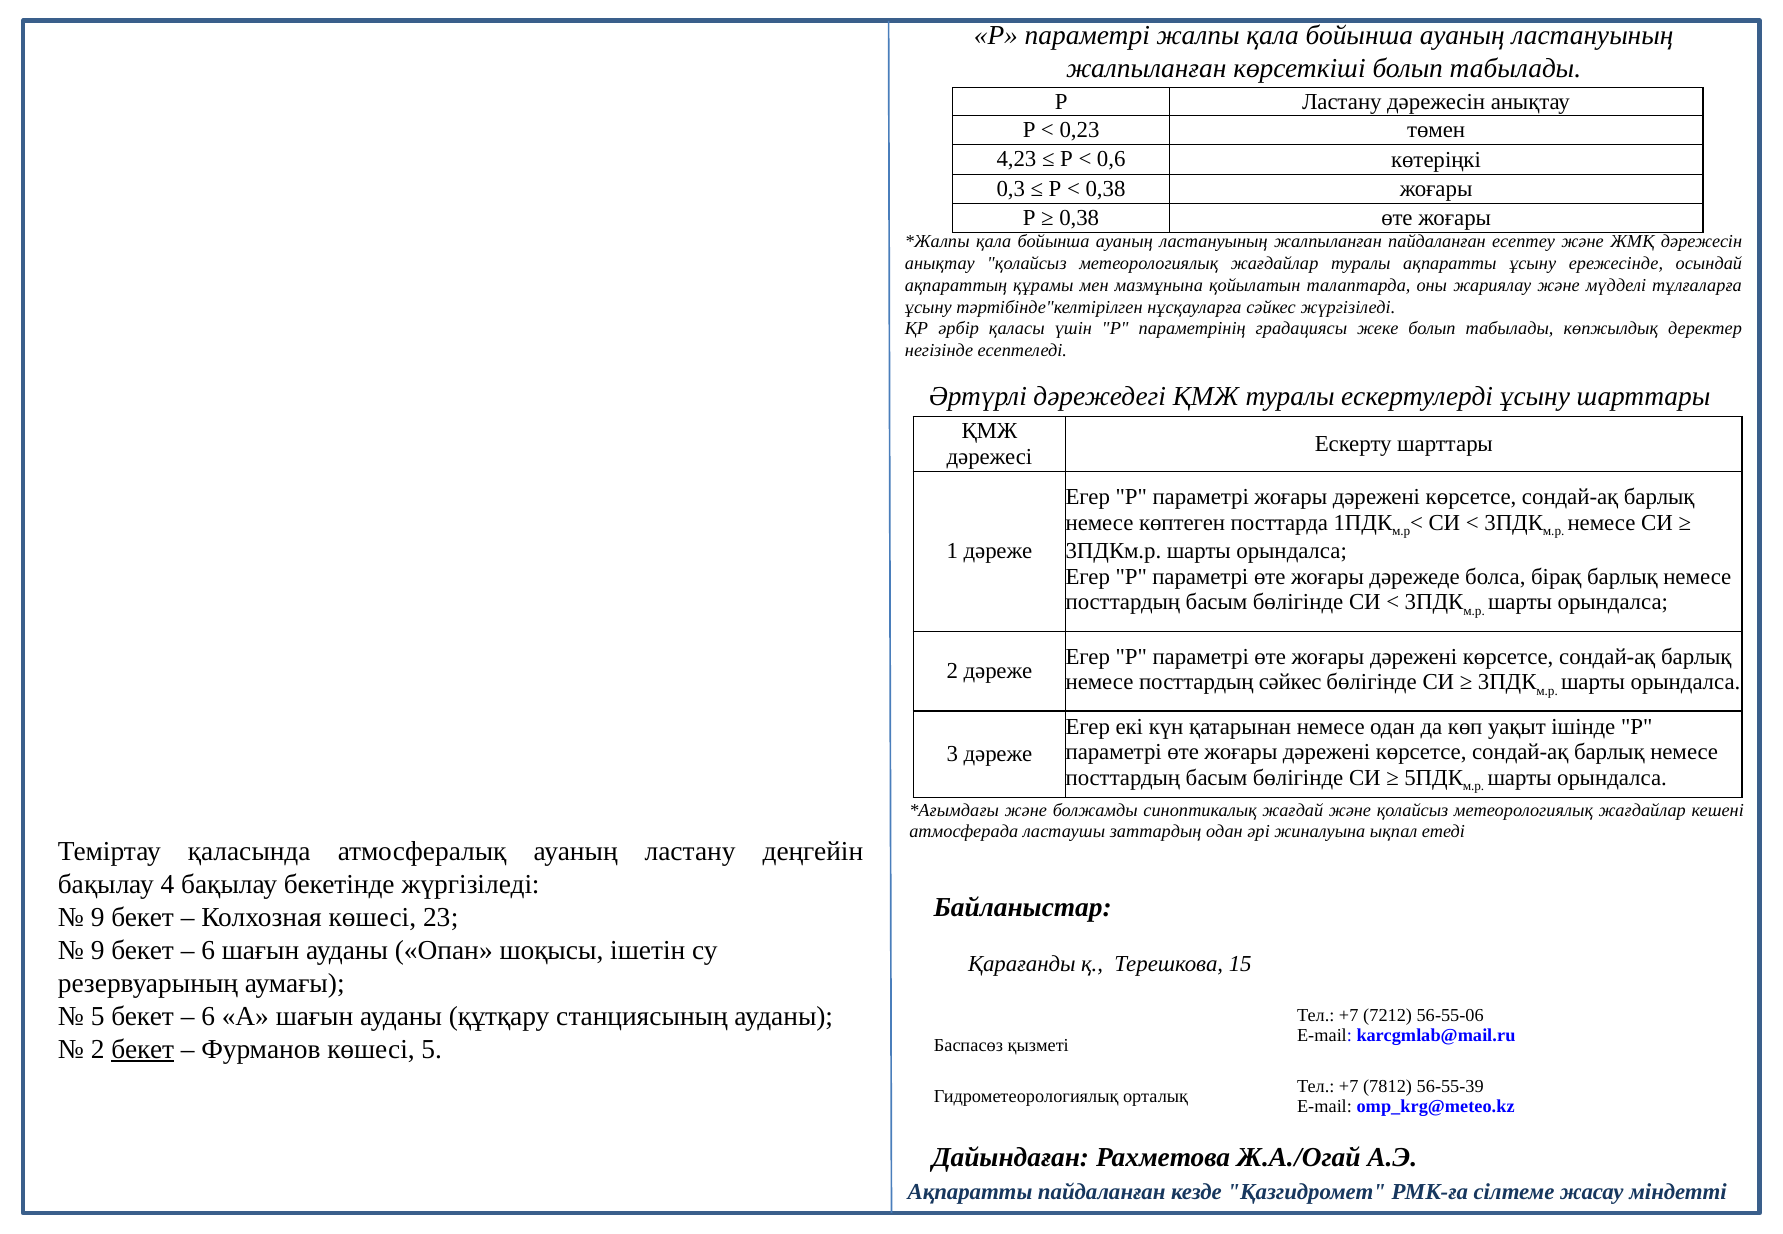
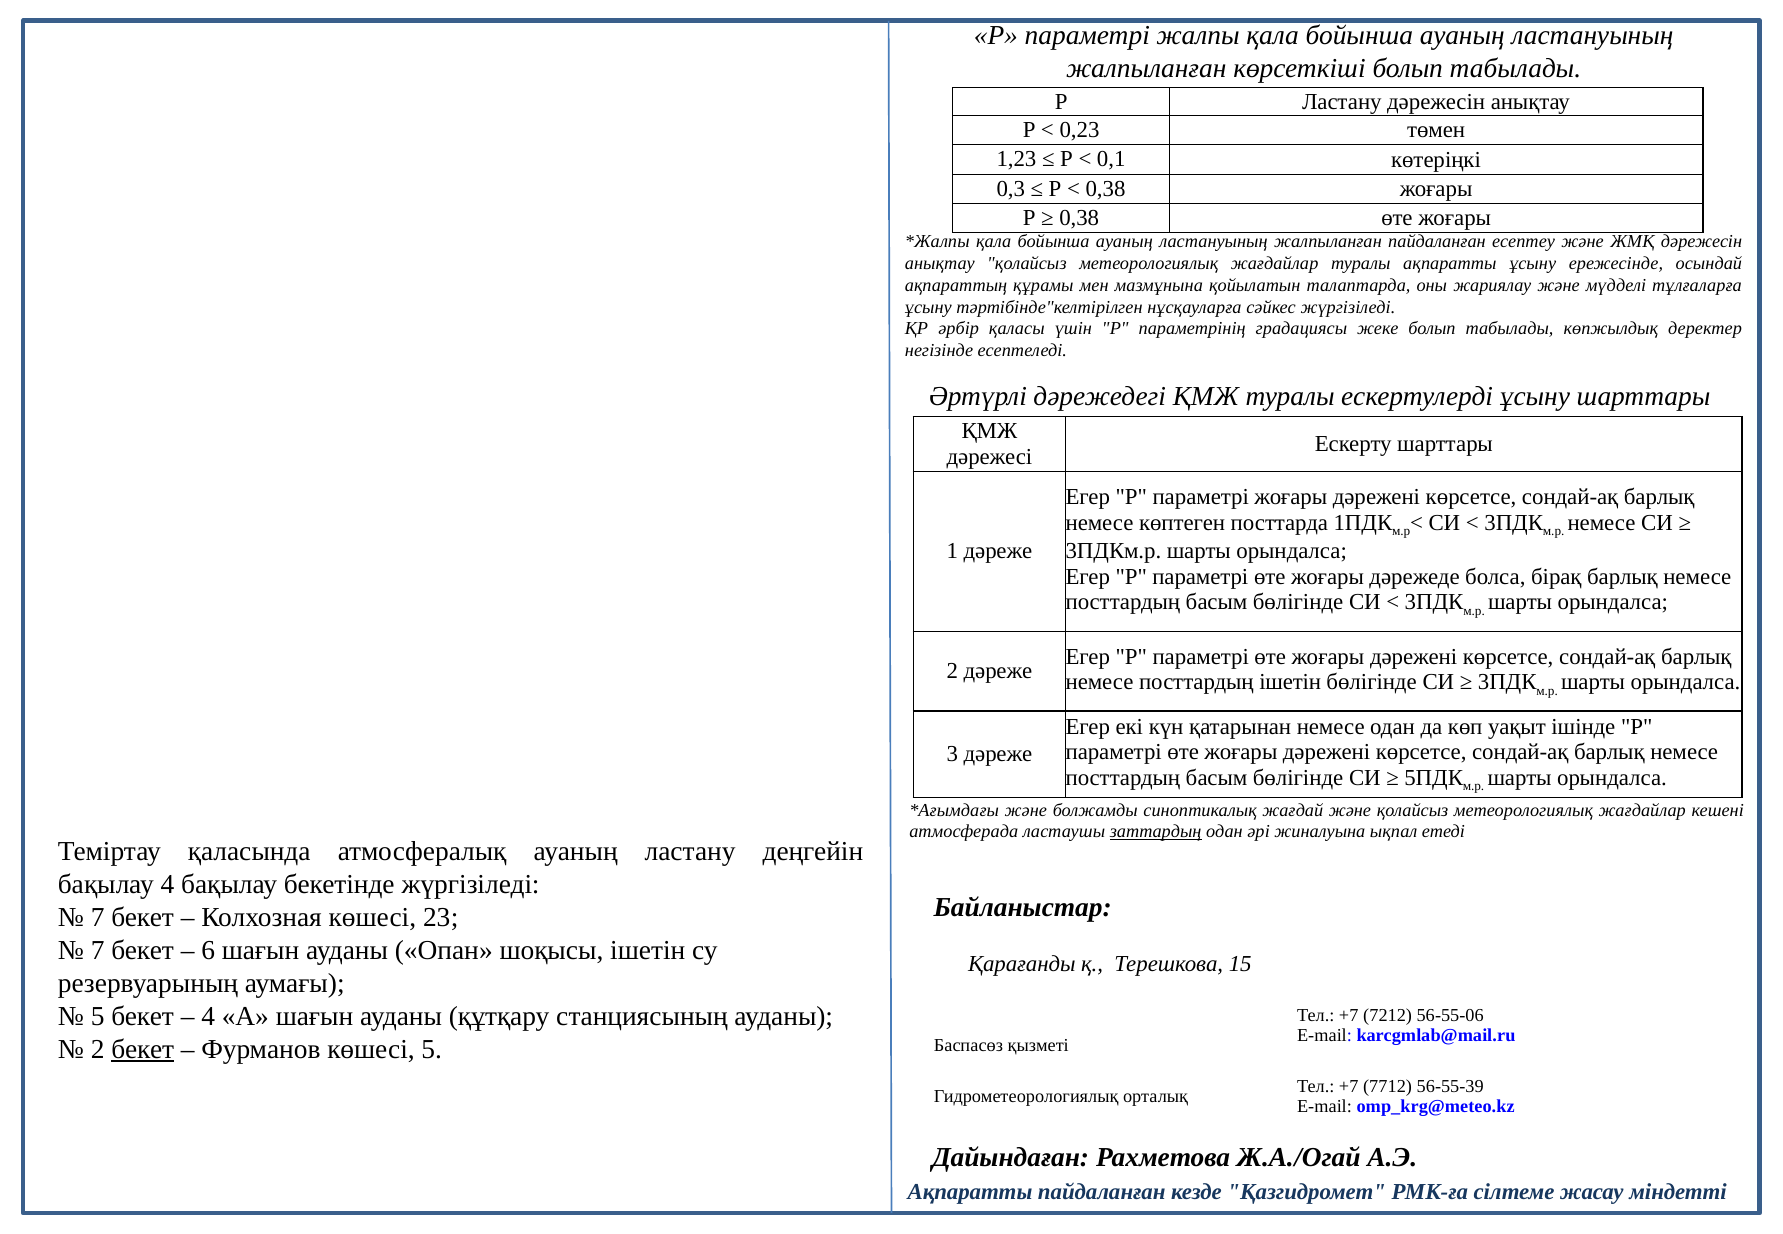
4,23: 4,23 -> 1,23 (1017, 159)
0,6: 0,6 -> 0,1 (1111, 159)
посттардың сәйкес: сәйкес -> ішетін (1290, 682)
заттардың underline: none -> present (1156, 832)
9: 9 -> 7 (98, 918)
9: 9 -> 7 (98, 951)
6: 6 -> 4 (208, 1017)
7812: 7812 -> 7712 (1388, 1087)
